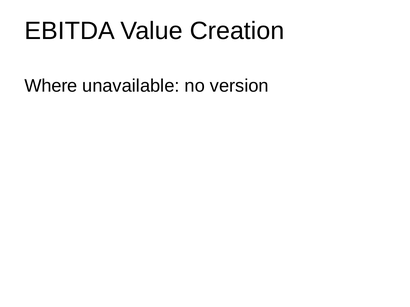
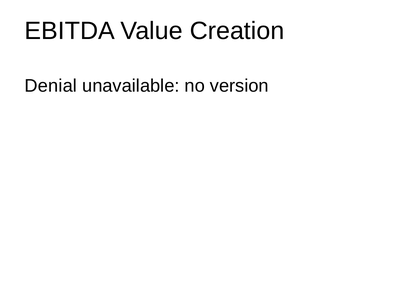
Where: Where -> Denial (51, 86)
